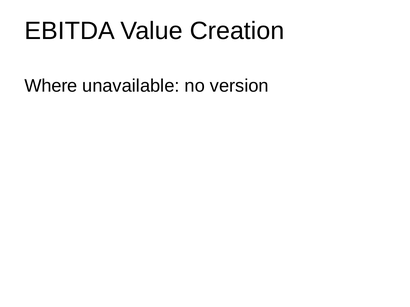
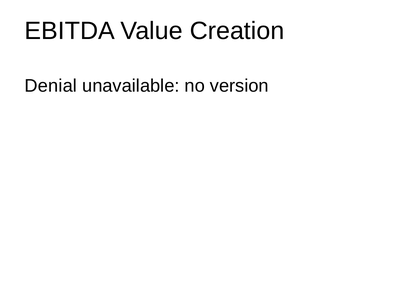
Where: Where -> Denial (51, 86)
